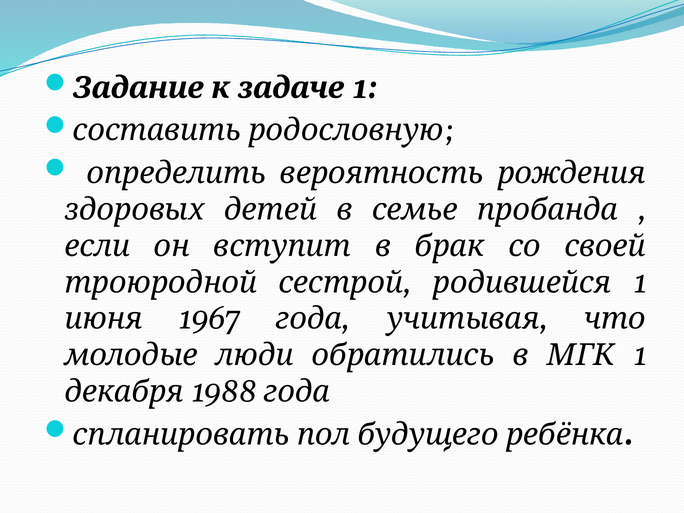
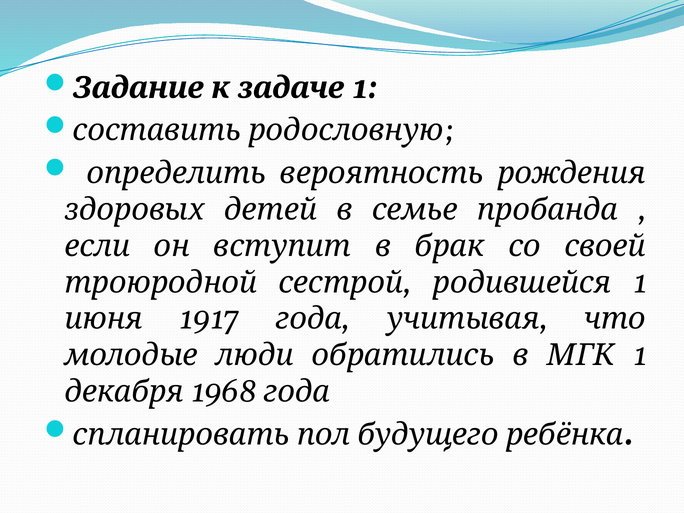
1967: 1967 -> 1917 (209, 319)
1988: 1988 -> 1968 (224, 392)
